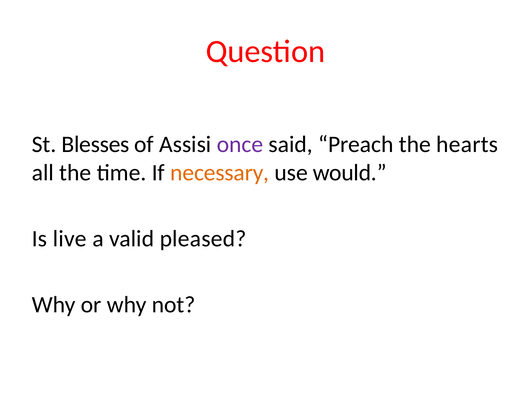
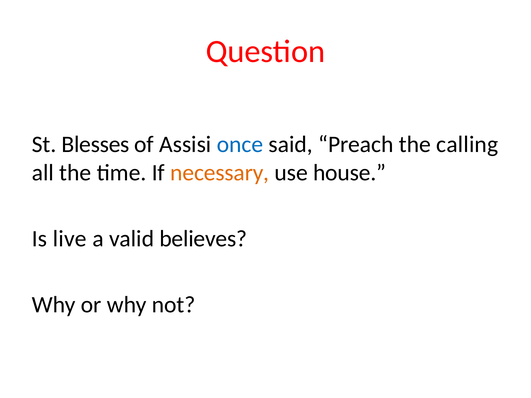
once colour: purple -> blue (240, 144)
hearts: hearts -> calling (467, 144)
would: would -> house (350, 173)
pleased: pleased -> believes (203, 239)
